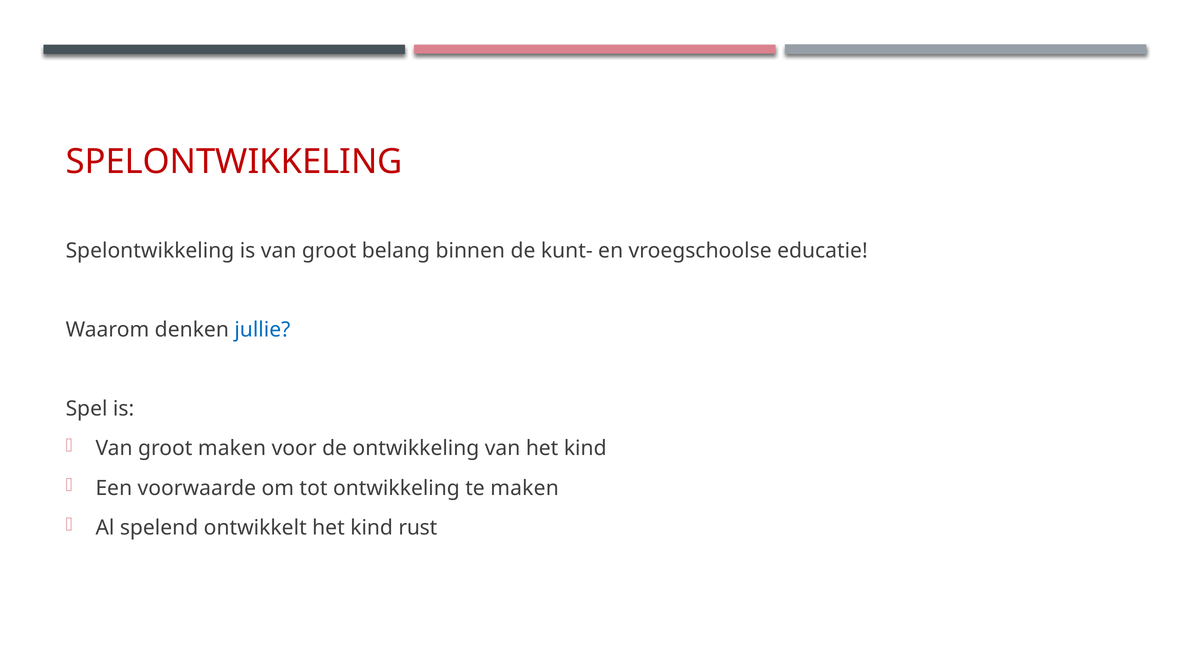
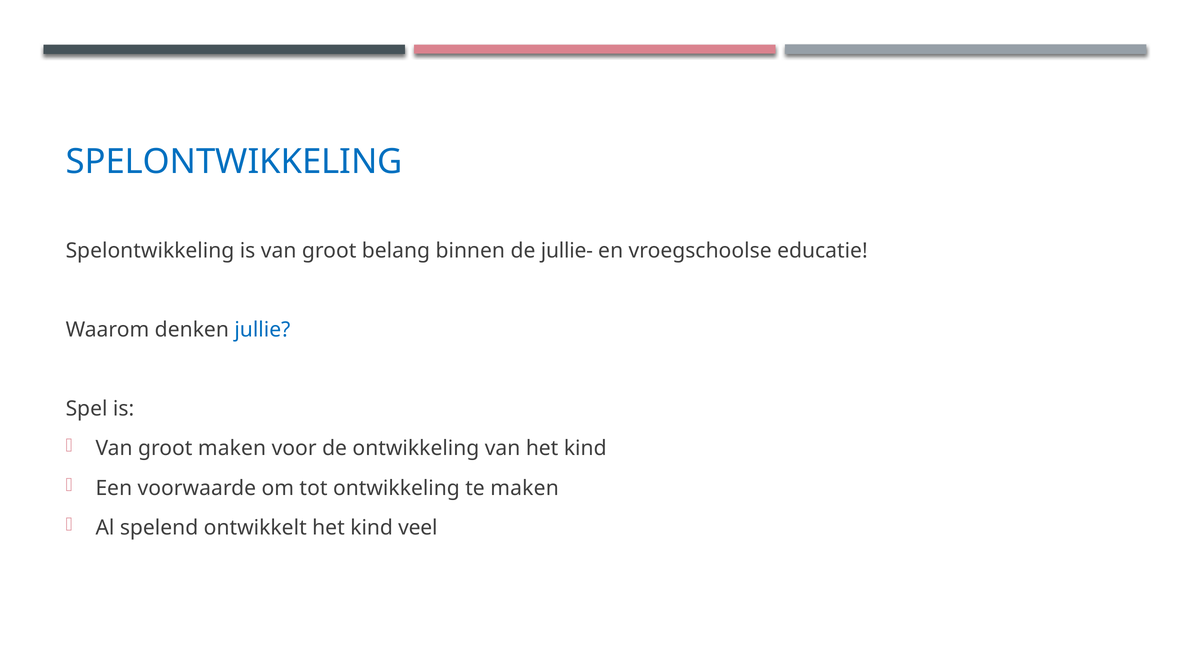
SPELONTWIKKELING colour: red -> blue (234, 162)
kunt-: kunt- -> jullie- (567, 250)
rust: rust -> veel (418, 527)
